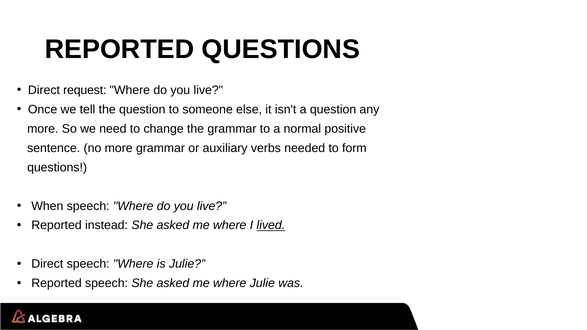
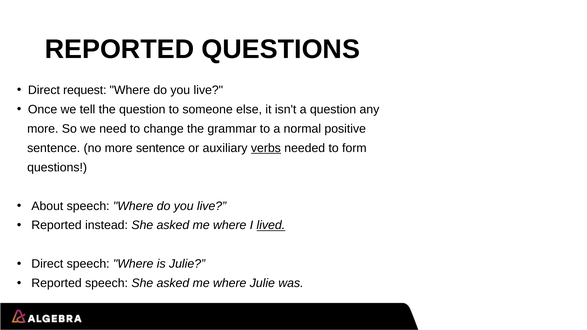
more grammar: grammar -> sentence (161, 148)
verbs underline: none -> present (266, 148)
When: When -> About (47, 206)
